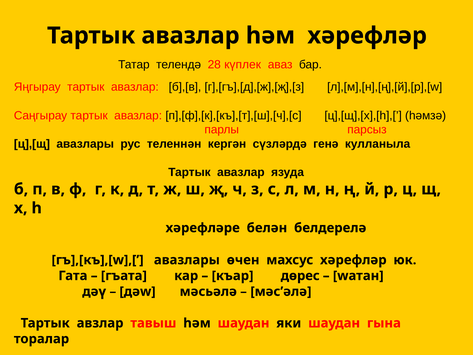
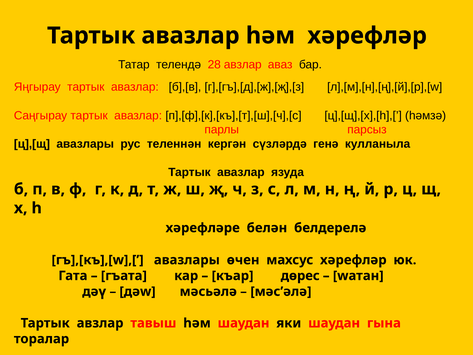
28 күплек: күплек -> авзлар (243, 65)
